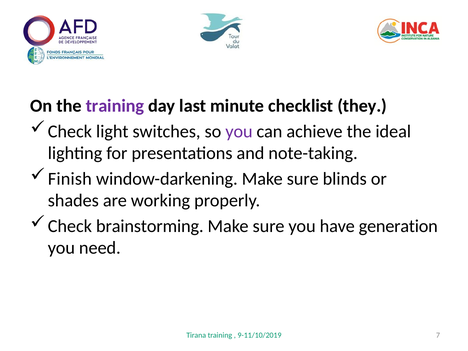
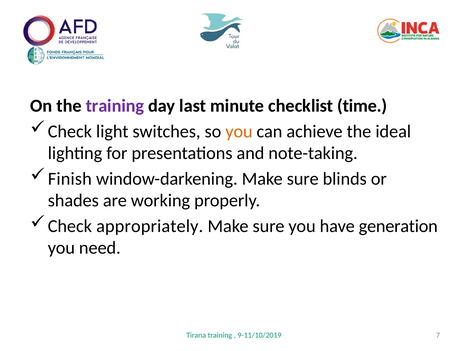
they: they -> time (362, 106)
you colour: purple -> orange (239, 131)
brainstorming: brainstorming -> appropriately (150, 226)
